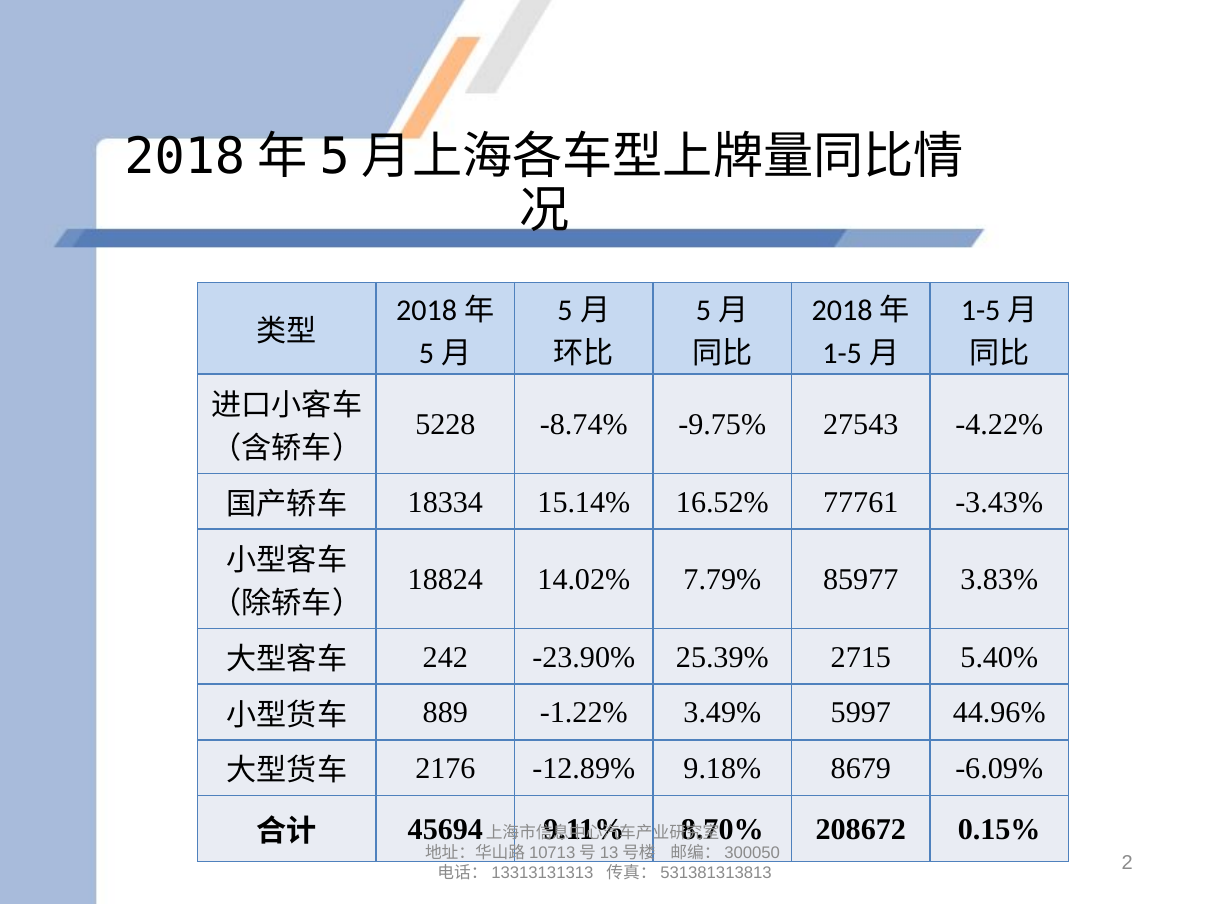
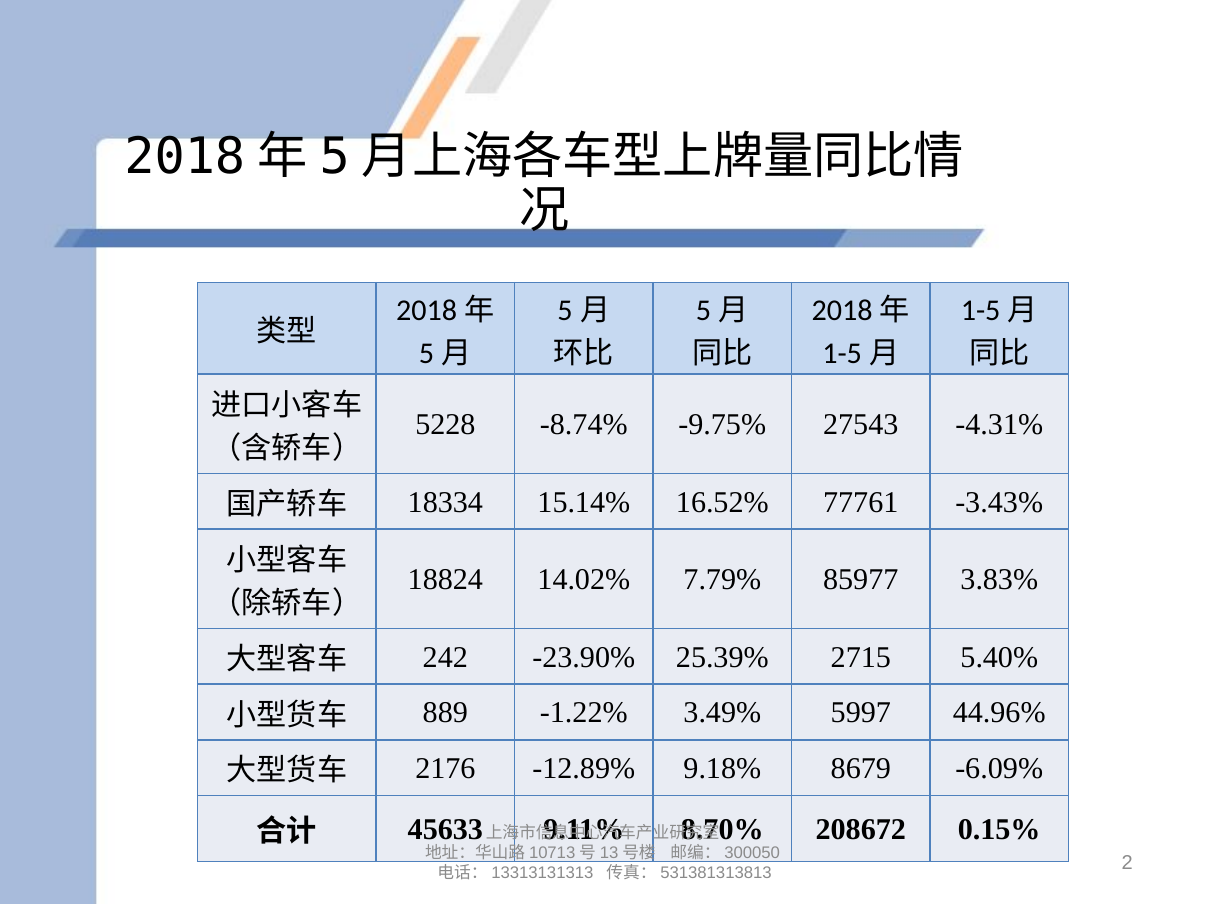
-4.22%: -4.22% -> -4.31% (999, 425)
45694: 45694 -> 45633 (445, 829)
